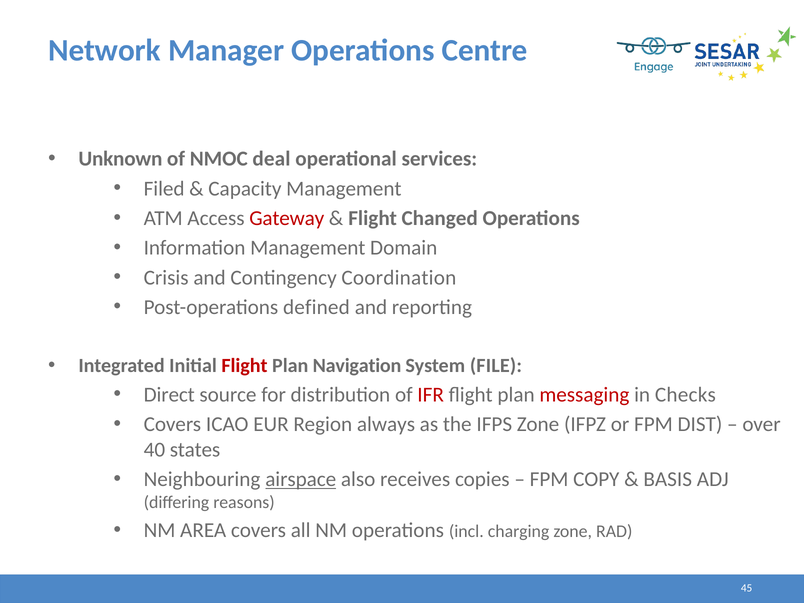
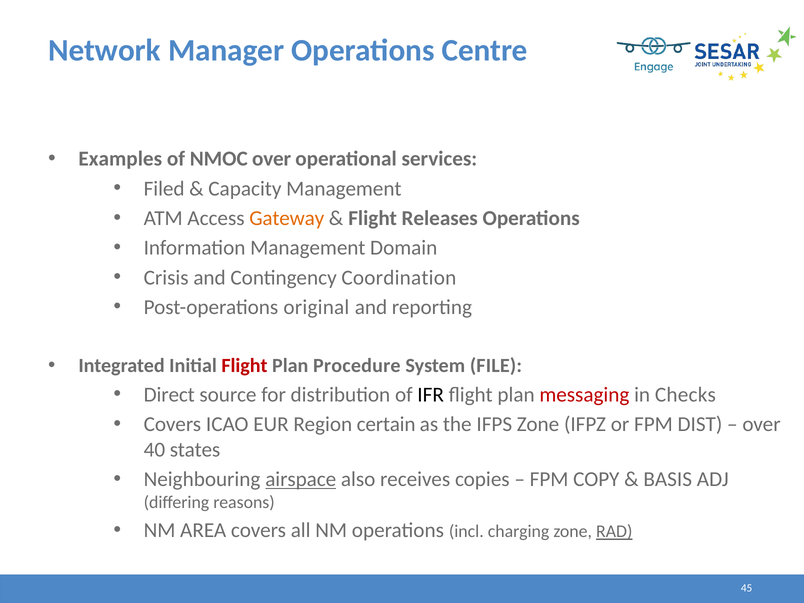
Unknown: Unknown -> Examples (120, 159)
NMOC deal: deal -> over (272, 159)
Gateway colour: red -> orange (287, 218)
Changed: Changed -> Releases (440, 218)
defined: defined -> original (316, 307)
Navigation: Navigation -> Procedure (357, 366)
IFR colour: red -> black (431, 395)
always: always -> certain (386, 424)
RAD underline: none -> present (614, 532)
